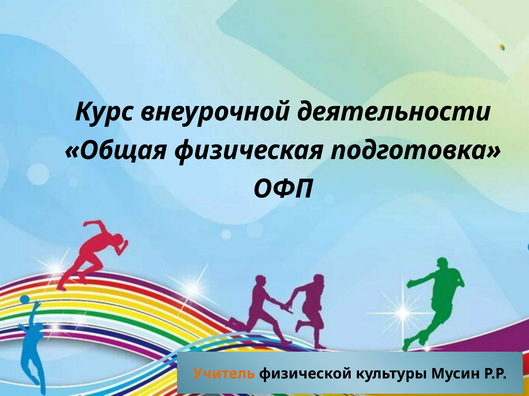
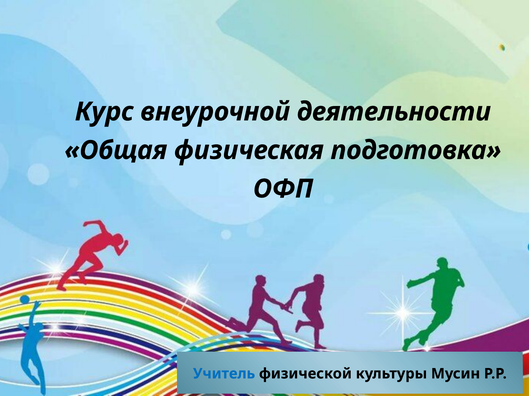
Учитель colour: orange -> blue (224, 374)
